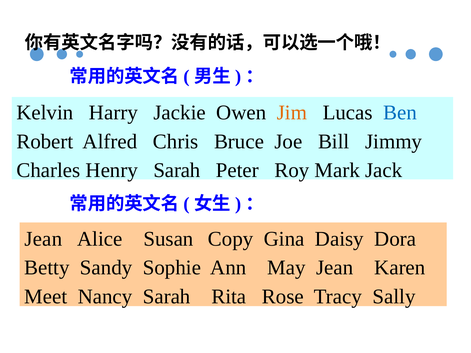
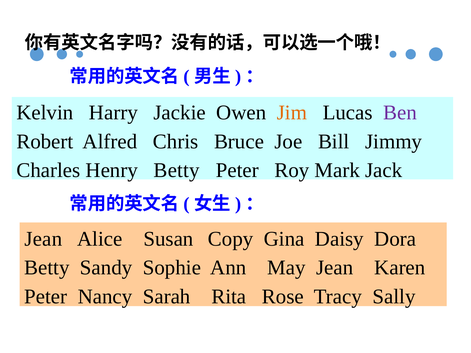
Ben colour: blue -> purple (400, 113)
Henry Sarah: Sarah -> Betty (177, 170)
Meet: Meet -> Peter (46, 297)
